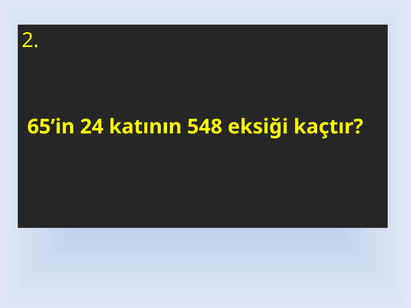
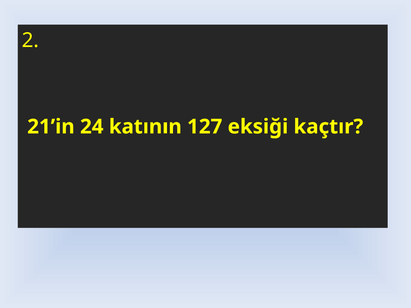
65’in: 65’in -> 21’in (51, 127)
548: 548 -> 127 (205, 127)
